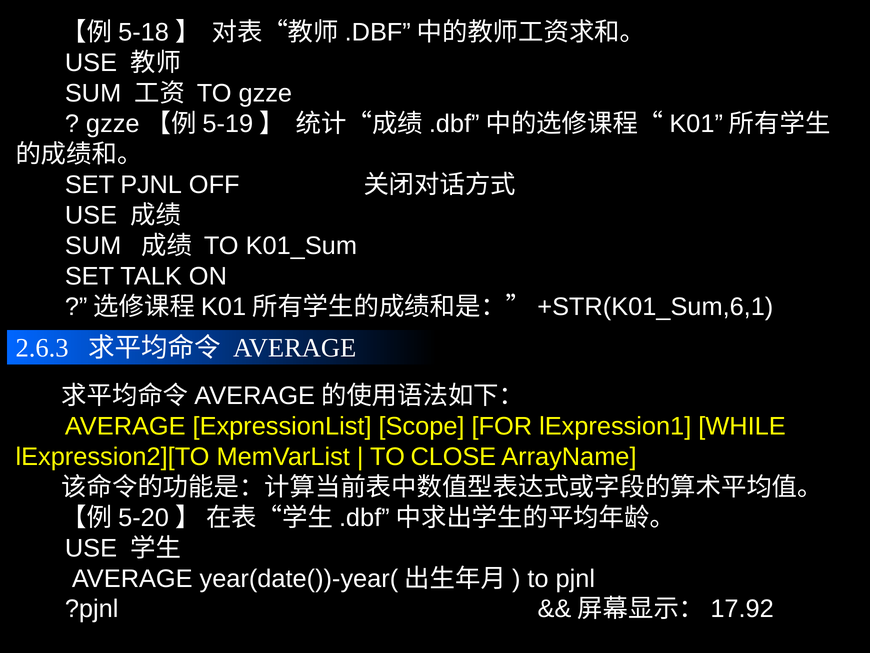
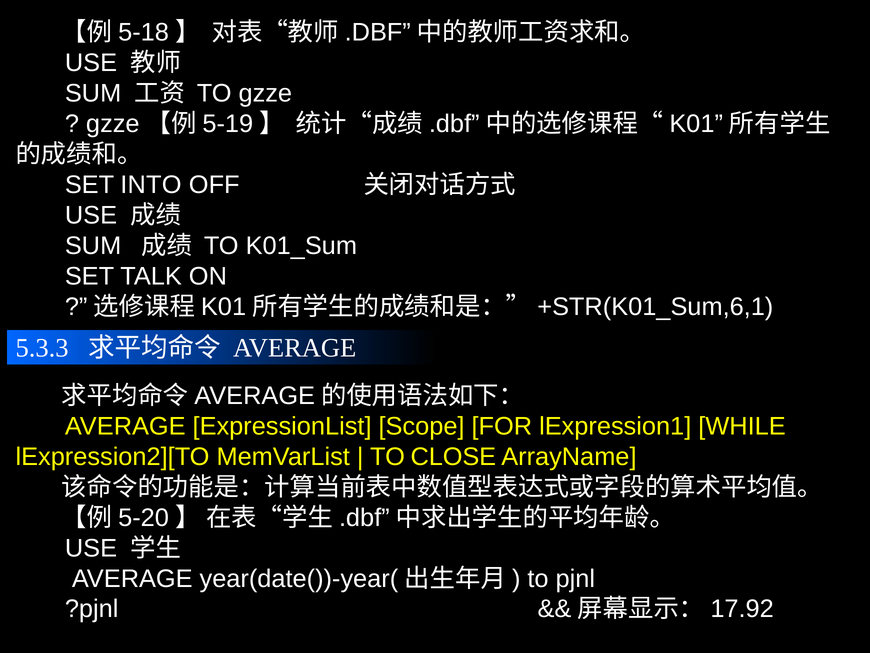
SET PJNL: PJNL -> INTO (151, 185)
2.6.3: 2.6.3 -> 5.3.3 (42, 348)
